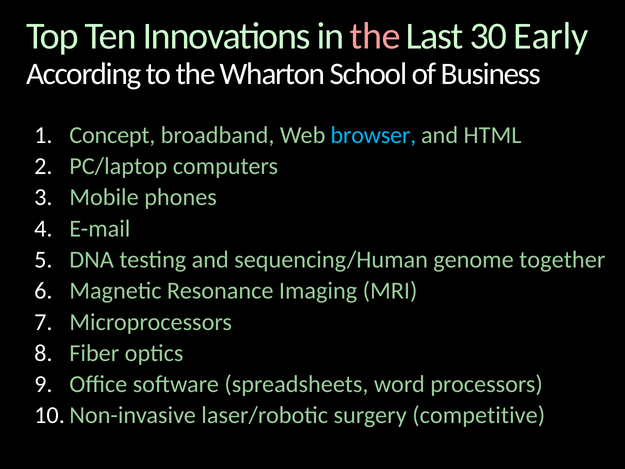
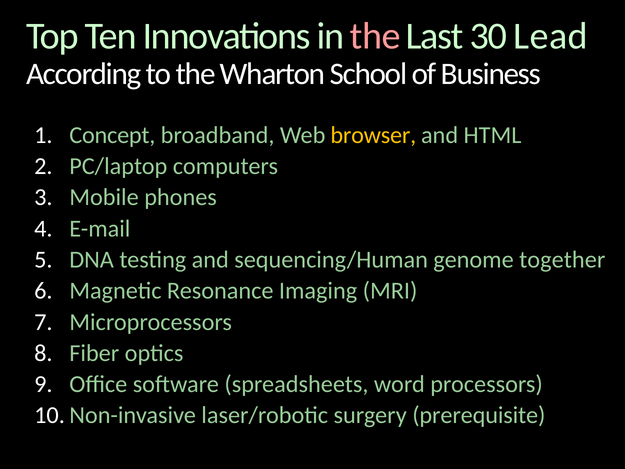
Early: Early -> Lead (551, 36)
browser colour: light blue -> yellow (373, 135)
competitive: competitive -> prerequisite (479, 415)
